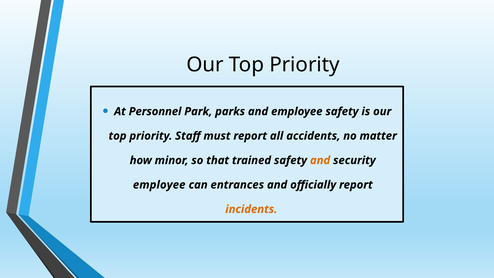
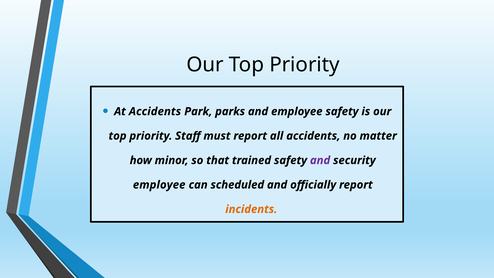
At Personnel: Personnel -> Accidents (155, 111)
and colour: orange -> purple (320, 160)
entrances: entrances -> scheduled (237, 185)
